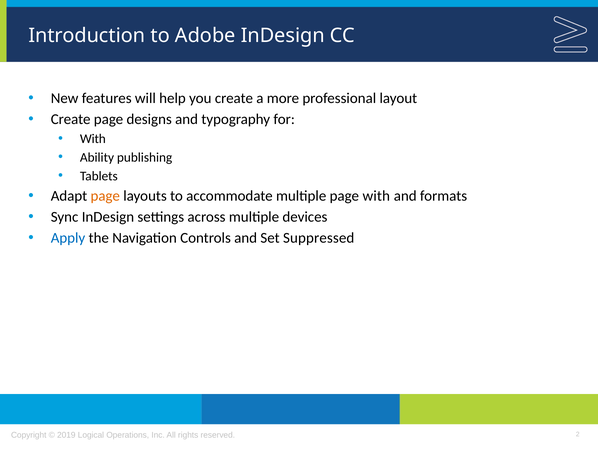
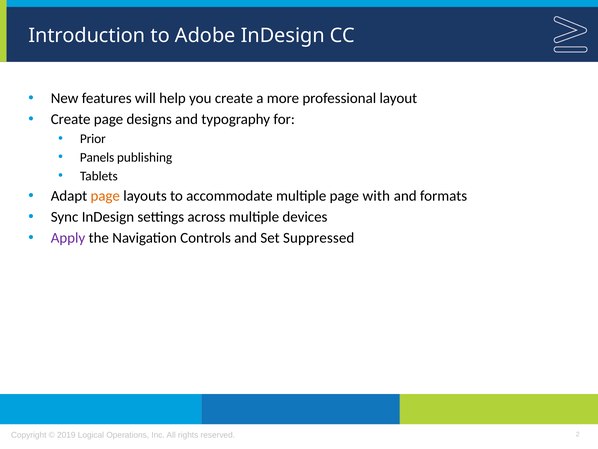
With: With -> Prior (93, 139)
Ability: Ability -> Panels (97, 157)
Apply colour: blue -> purple (68, 238)
